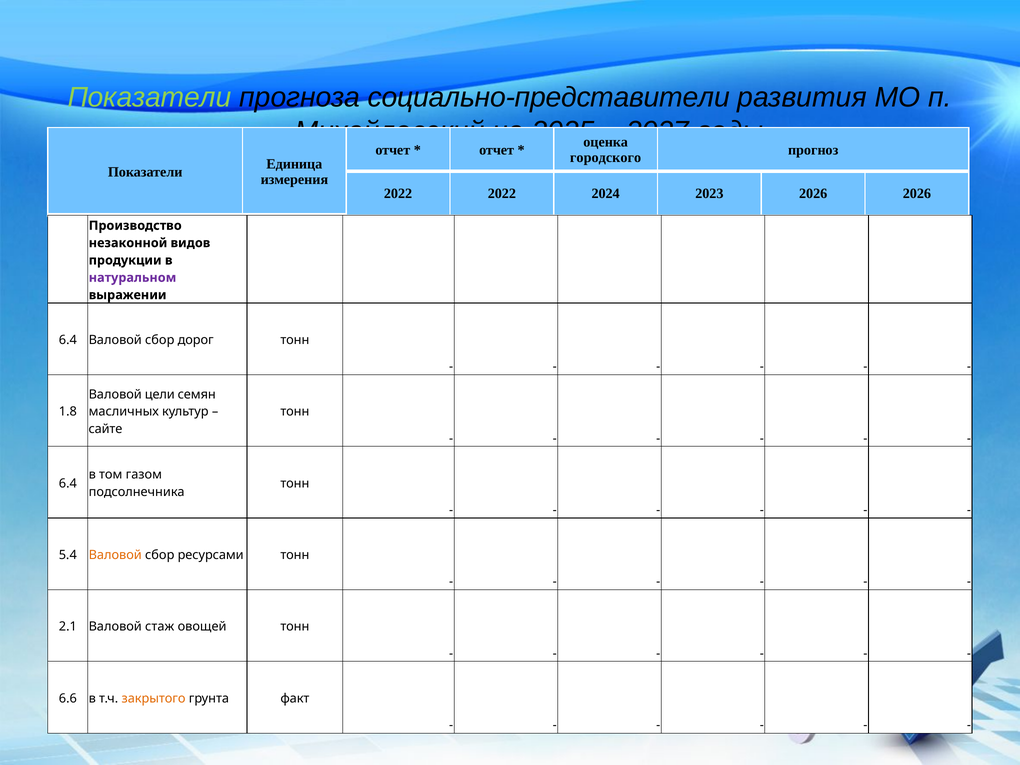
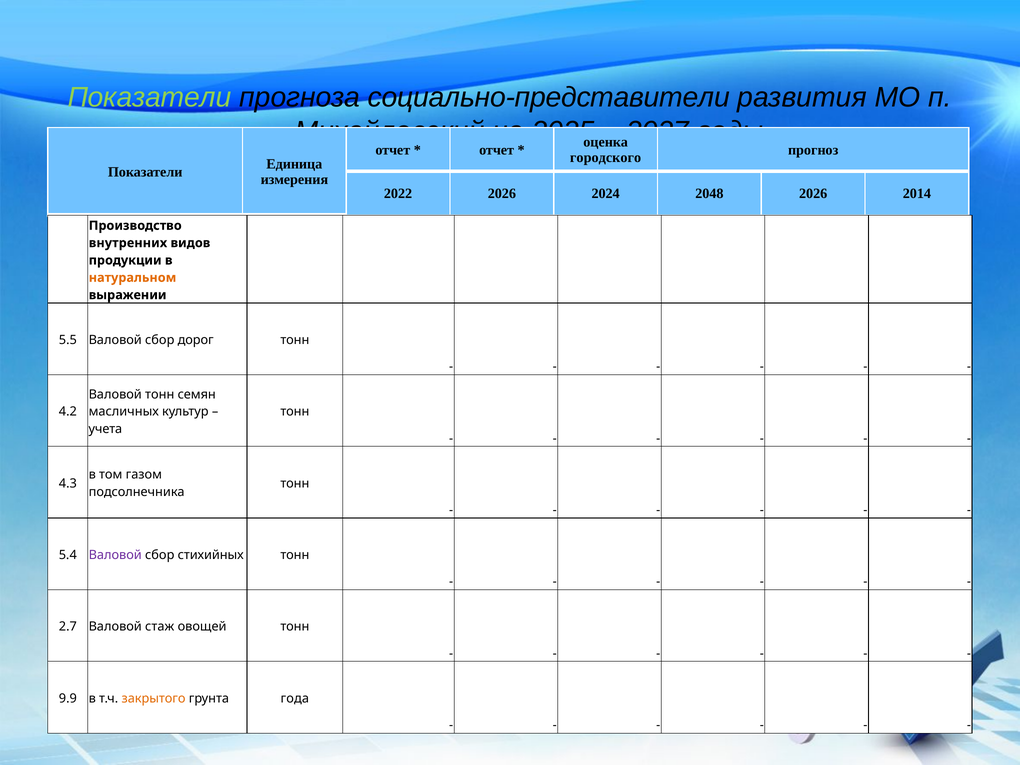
2022 2022: 2022 -> 2026 (502, 194)
2023: 2023 -> 2048 (709, 194)
2026 2026: 2026 -> 2014 (917, 194)
незаконной: незаконной -> внутренних (128, 243)
натуральном colour: purple -> orange (133, 278)
6.4: 6.4 -> 5.5 (68, 340)
Валовой цели: цели -> тонн (160, 394)
1.8: 1.8 -> 4.2 (68, 412)
сайте: сайте -> учета (105, 429)
6.4: 6.4 -> 4.3 (68, 483)
Валовой colour: orange -> purple (115, 555)
ресурсами: ресурсами -> стихийных (211, 555)
2.1: 2.1 -> 2.7 (68, 627)
6.6: 6.6 -> 9.9 (68, 698)
факт: факт -> года (295, 698)
